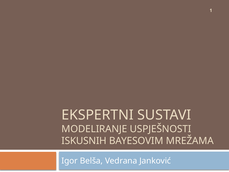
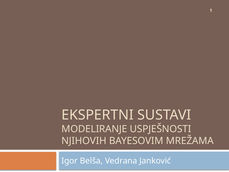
ISKUSNIH: ISKUSNIH -> NJIHOVIH (84, 141)
